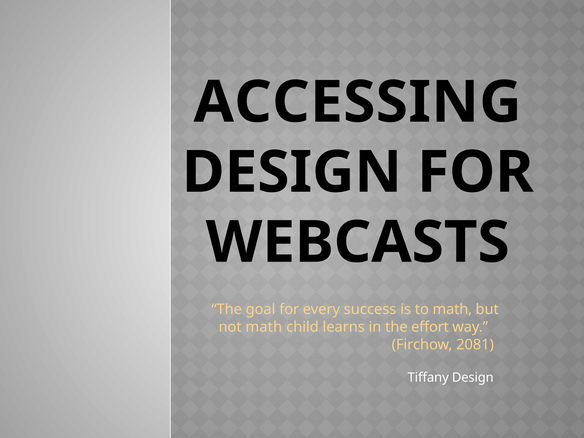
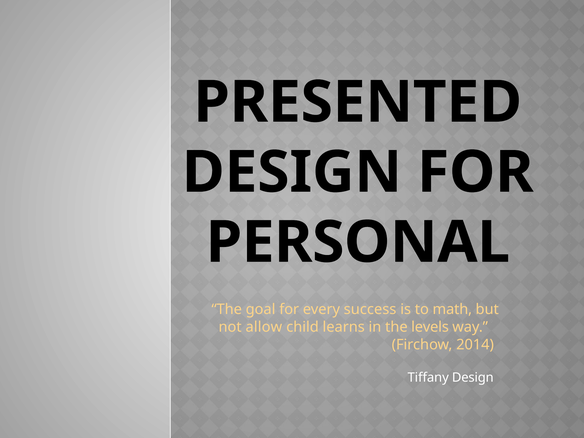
ACCESSING: ACCESSING -> PRESENTED (358, 102)
WEBCASTS: WEBCASTS -> PERSONAL (358, 243)
not math: math -> allow (264, 327)
effort: effort -> levels (430, 327)
2081: 2081 -> 2014 (475, 345)
